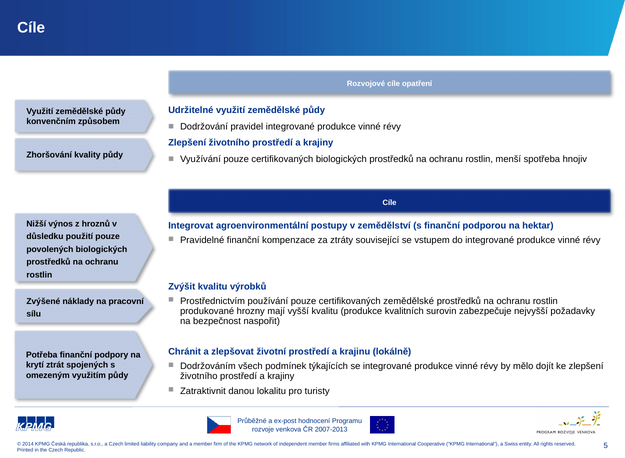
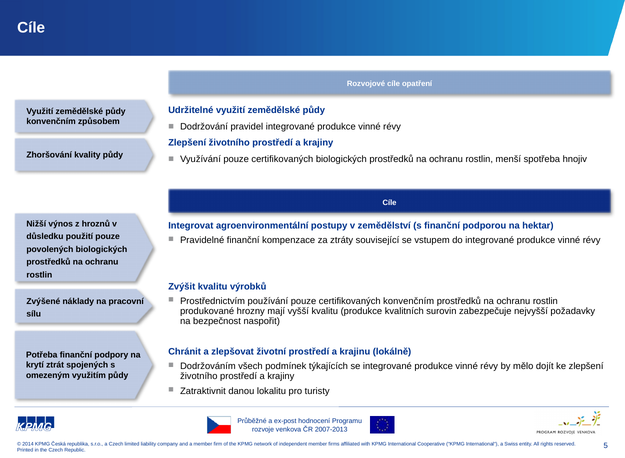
certifikovaných zemědělské: zemědělské -> konvenčním (409, 301)
